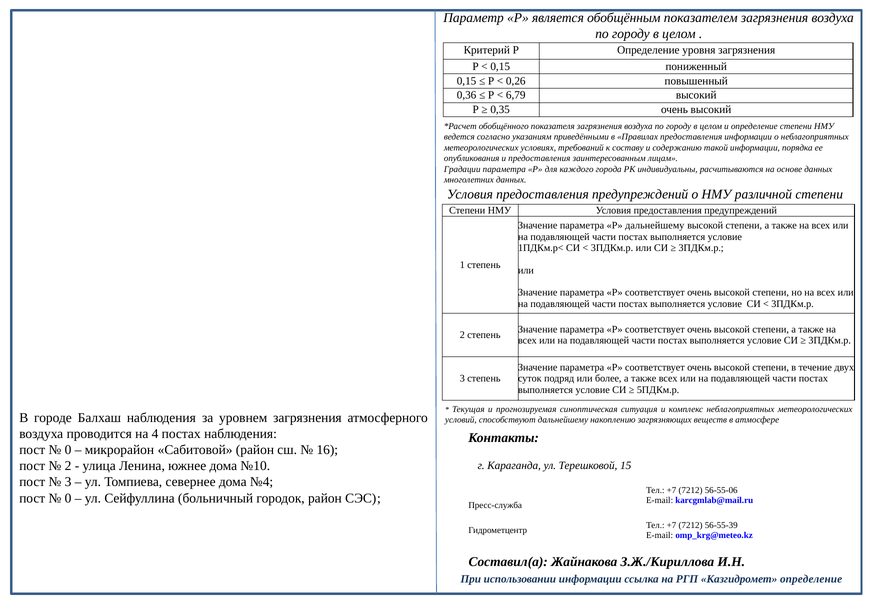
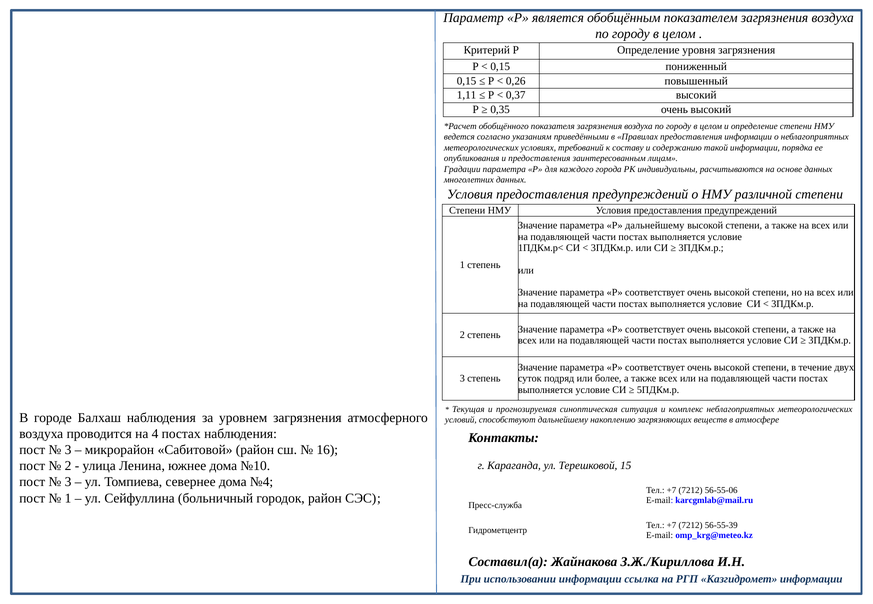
0,36: 0,36 -> 1,11 (467, 95)
6,79: 6,79 -> 0,37 (516, 95)
0: 0 -> 3 (68, 450)
0: 0 -> 1 (68, 498)
Казгидромет определение: определение -> информации (811, 580)
